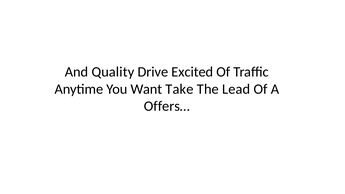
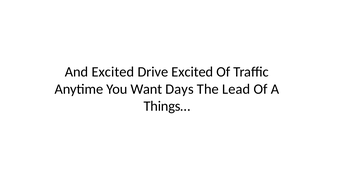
And Quality: Quality -> Excited (113, 72)
Take: Take -> Days (179, 89)
Offers…: Offers… -> Things… (167, 106)
